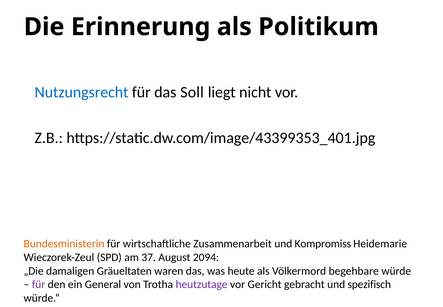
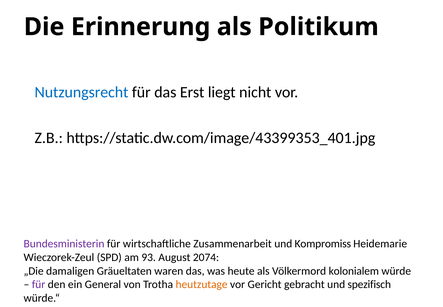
Soll: Soll -> Erst (192, 92)
Bundesministerin colour: orange -> purple (64, 243)
37: 37 -> 93 (149, 257)
2094: 2094 -> 2074 (206, 257)
begehbare: begehbare -> kolonialem (354, 271)
heutzutage colour: purple -> orange (202, 284)
